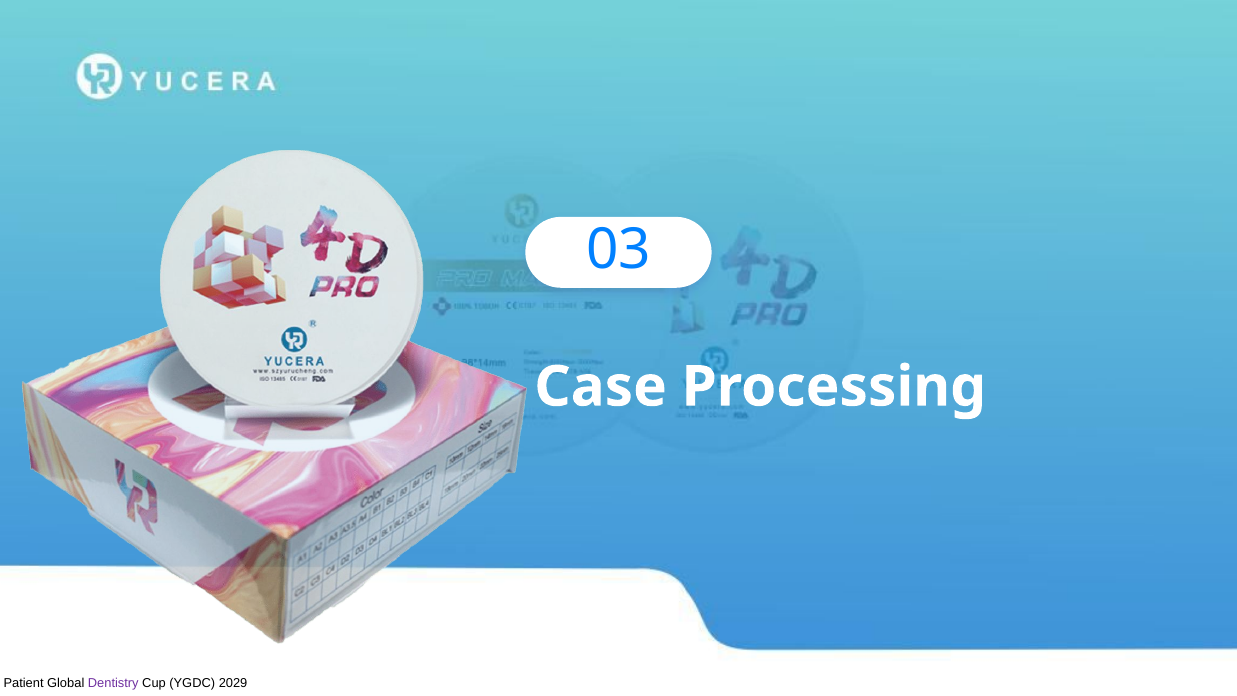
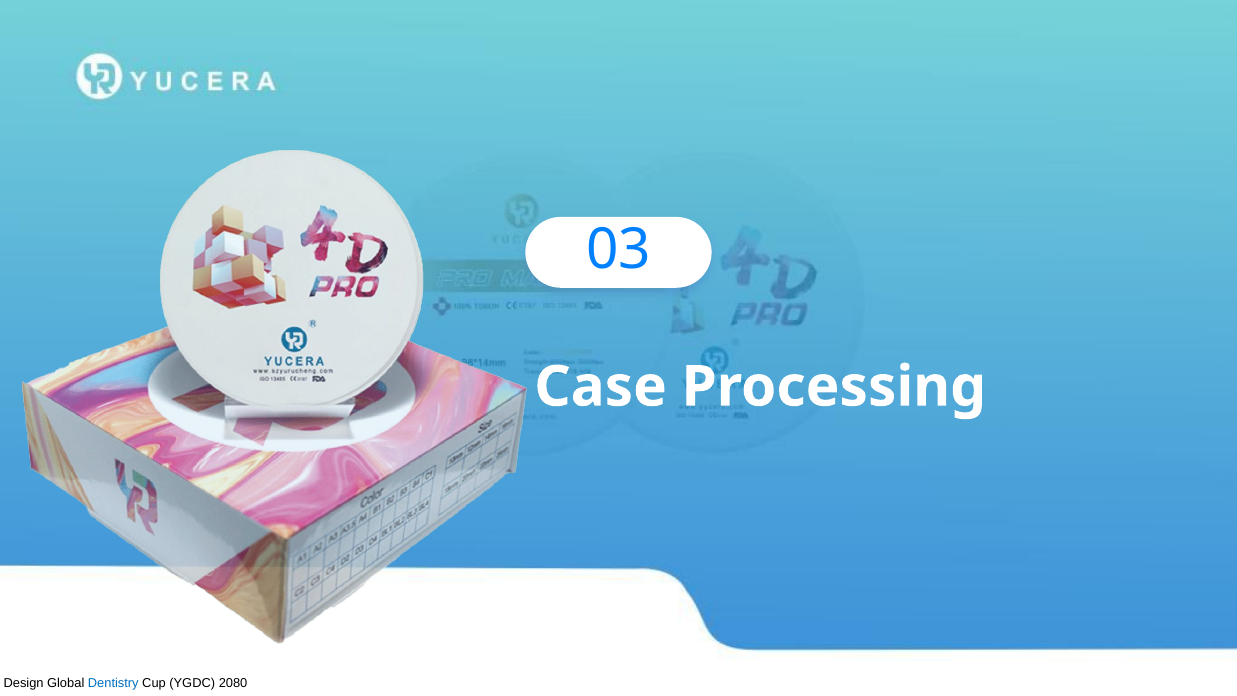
Patient: Patient -> Design (24, 683)
Dentistry colour: purple -> blue (113, 683)
2029: 2029 -> 2080 (233, 683)
